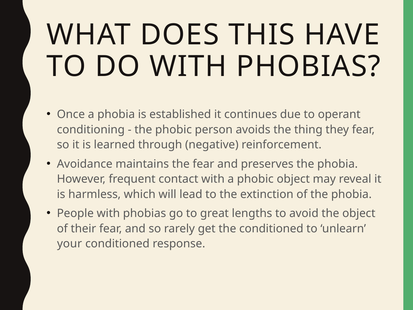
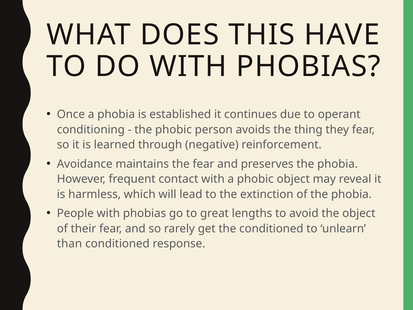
your: your -> than (70, 244)
